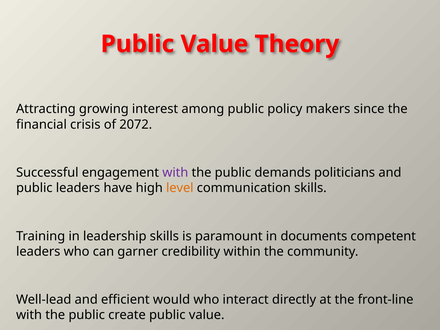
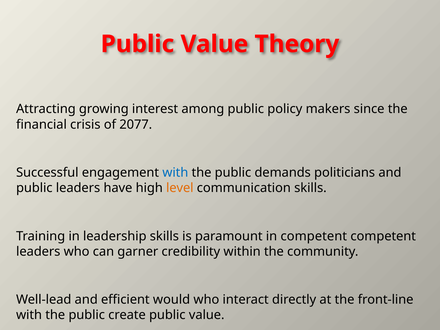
2072: 2072 -> 2077 (136, 124)
with colour: purple -> blue (175, 173)
in documents: documents -> competent (314, 236)
